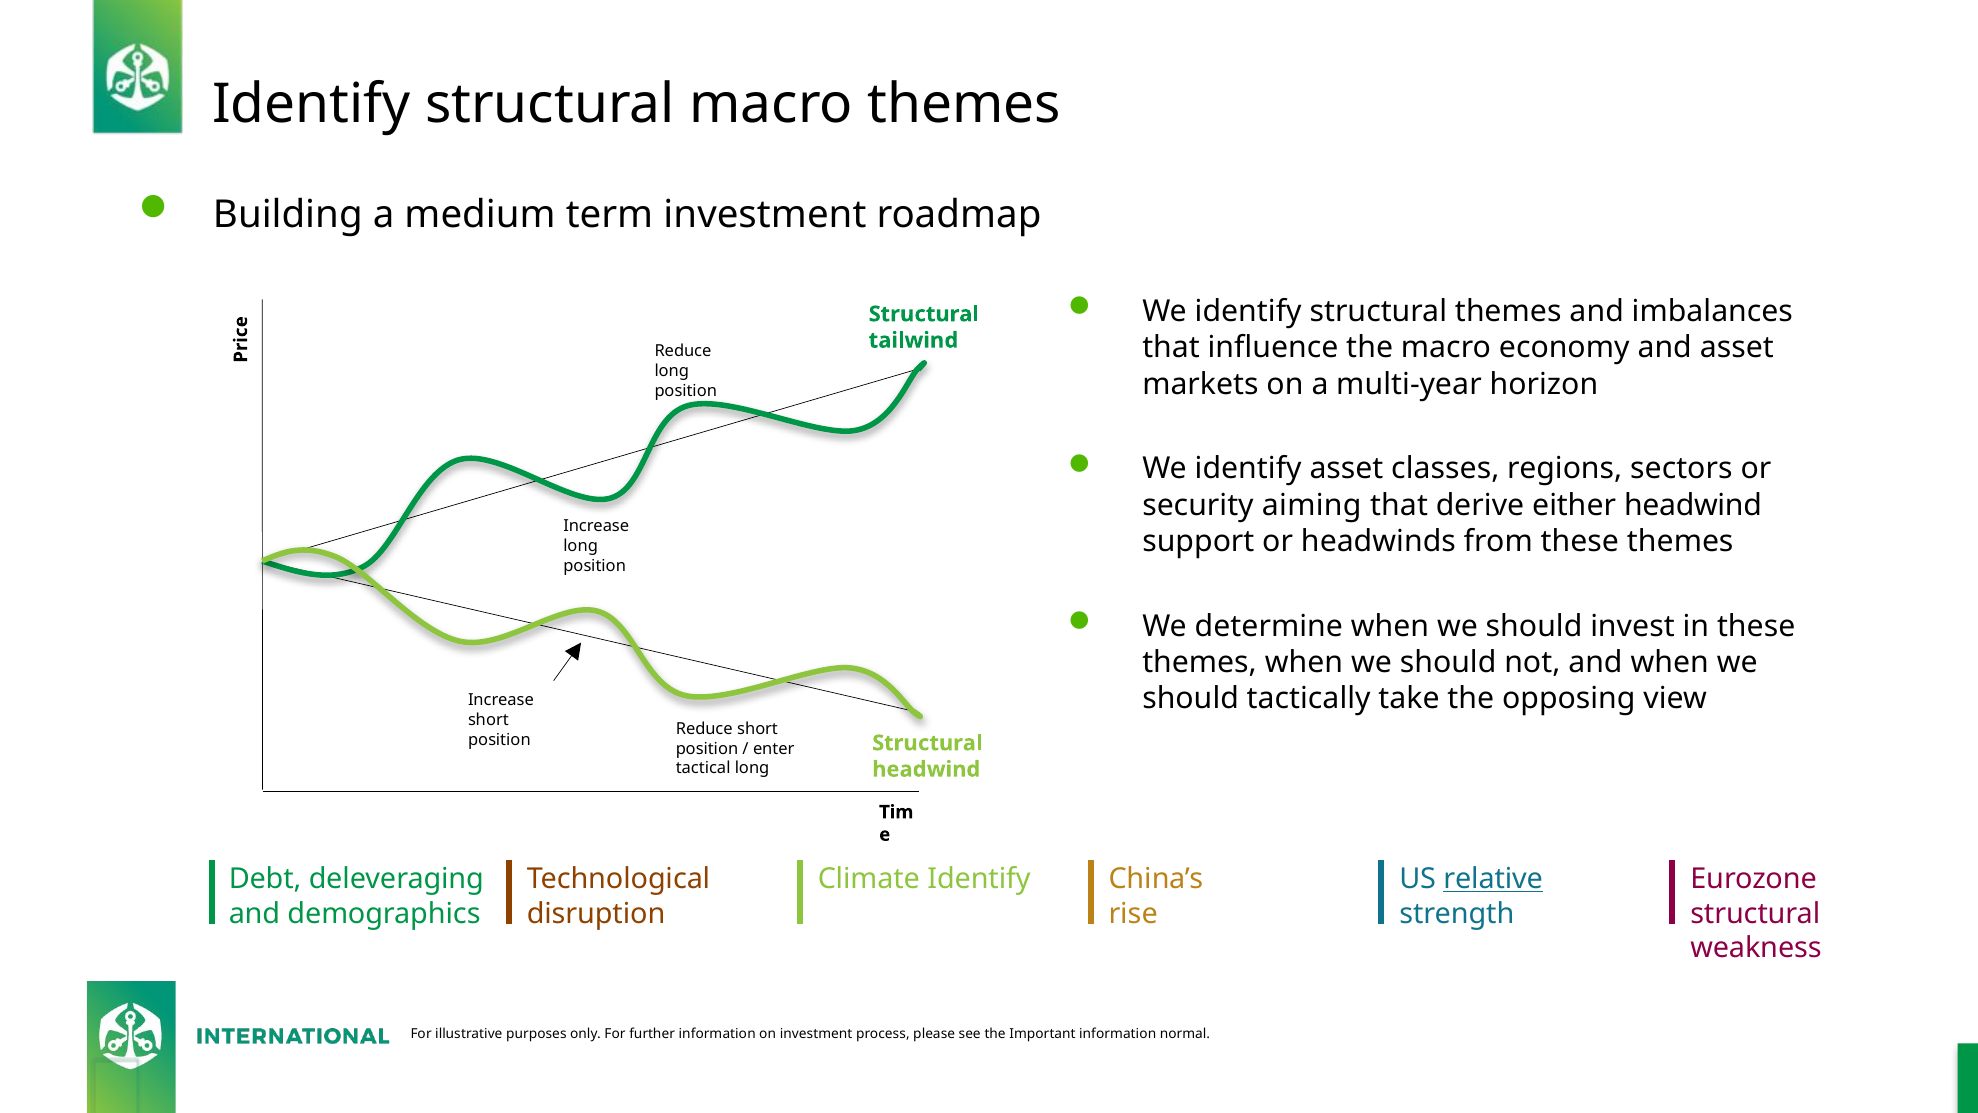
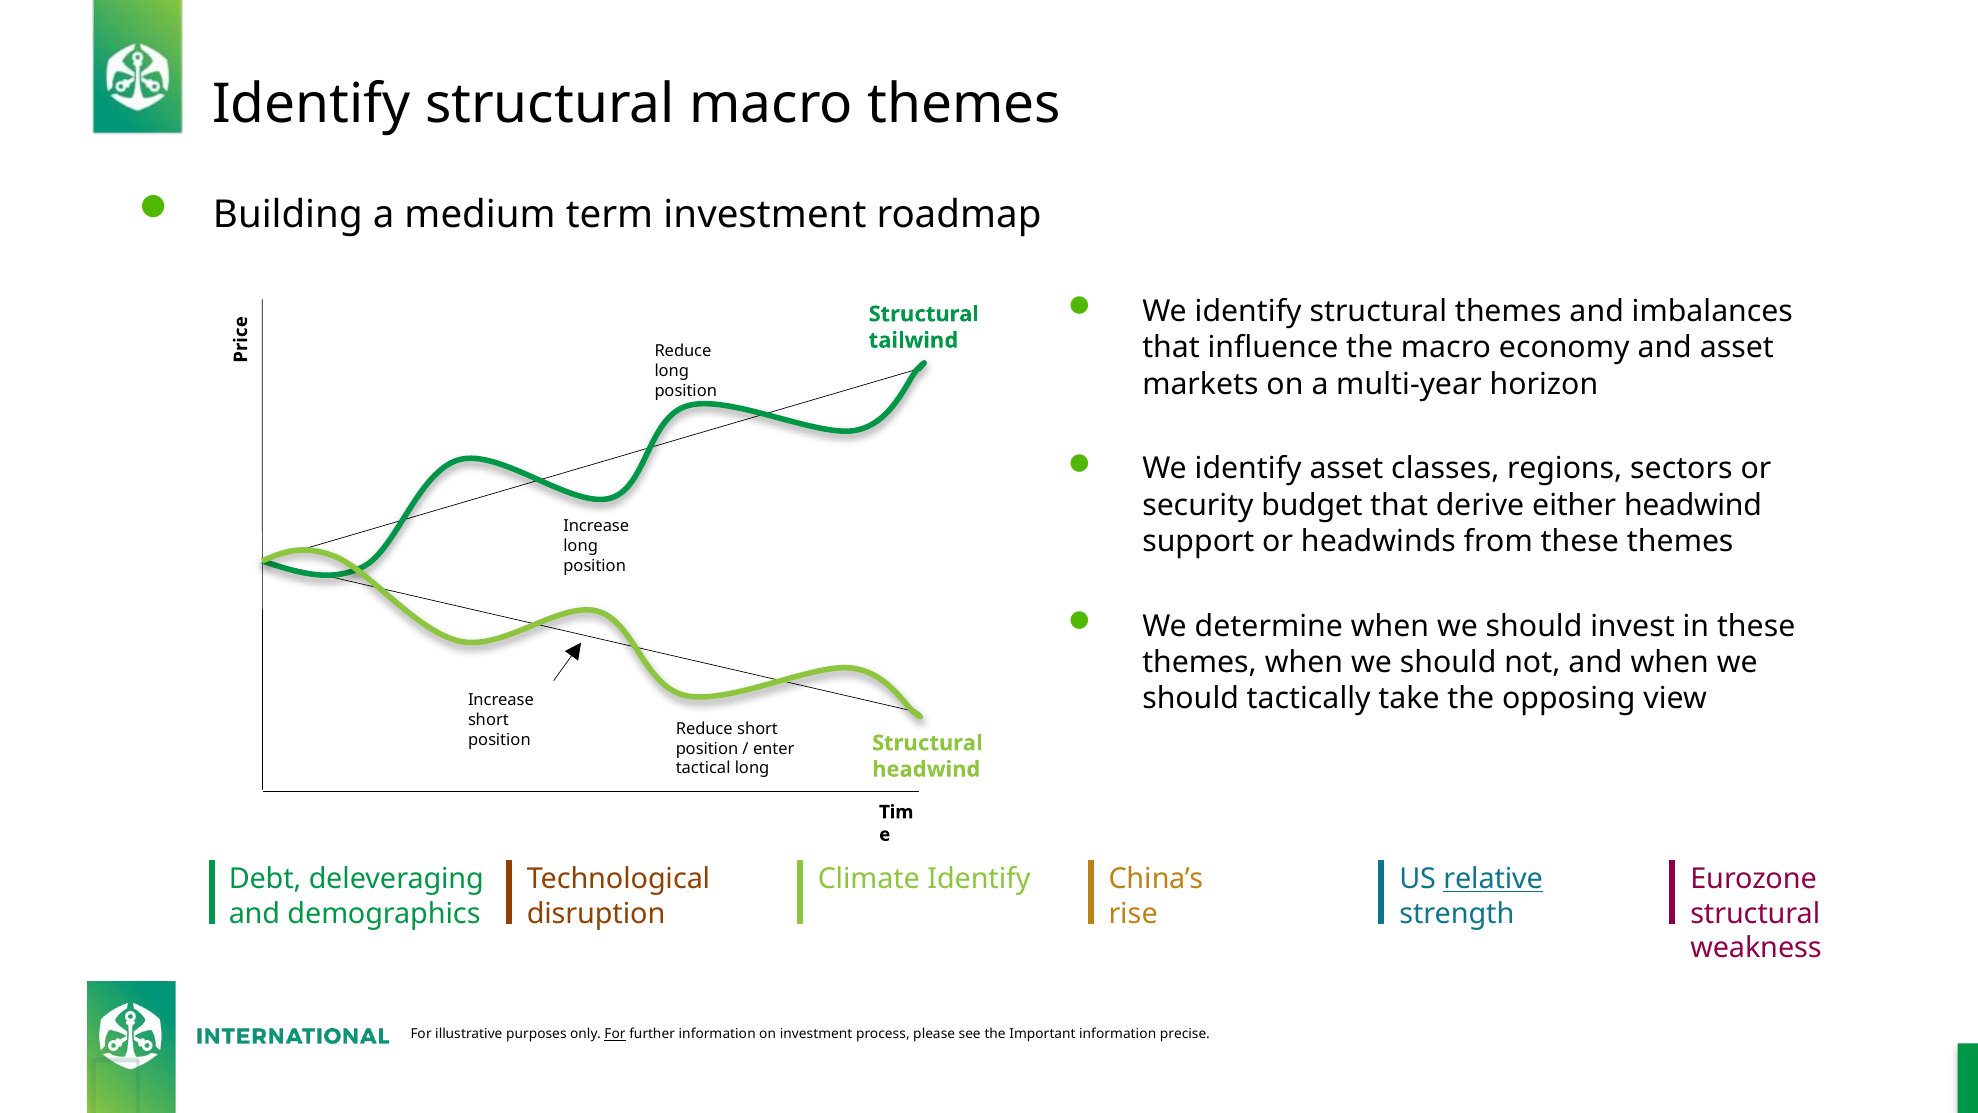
aiming: aiming -> budget (1312, 505)
For underline: none -> present (615, 1034)
normal: normal -> precise (1185, 1034)
